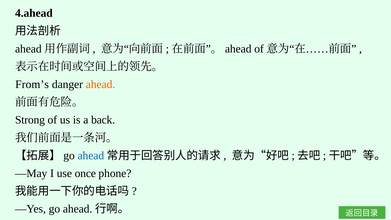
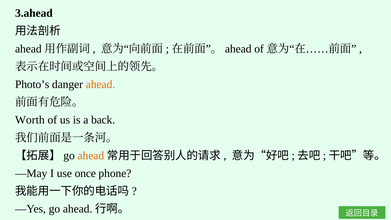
4.ahead: 4.ahead -> 3.ahead (34, 13)
From’s: From’s -> Photo’s (32, 84)
Strong: Strong -> Worth (30, 120)
ahead colour: blue -> orange (91, 156)
